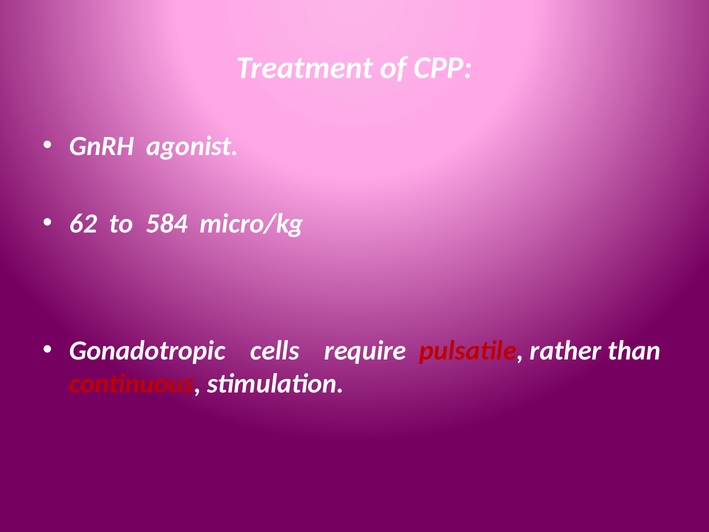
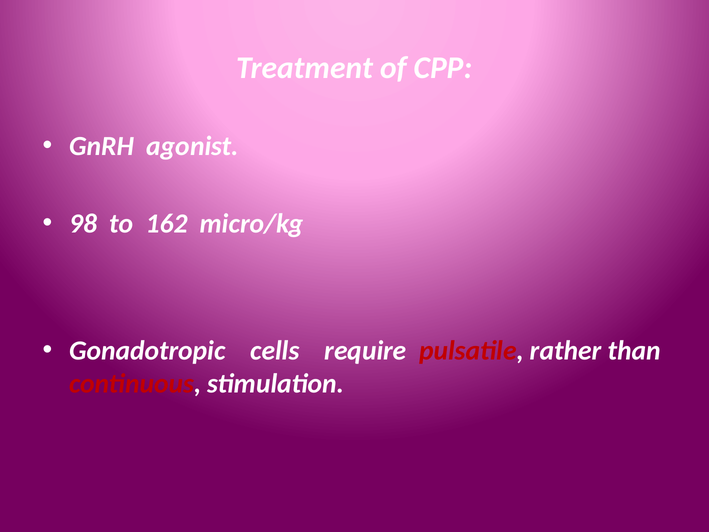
62: 62 -> 98 (83, 223)
584: 584 -> 162 (167, 223)
